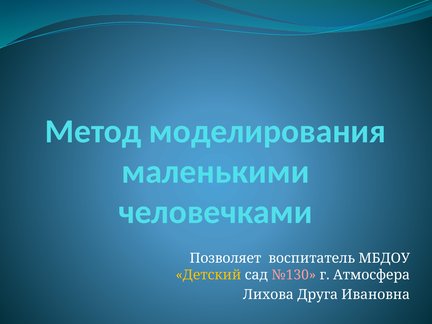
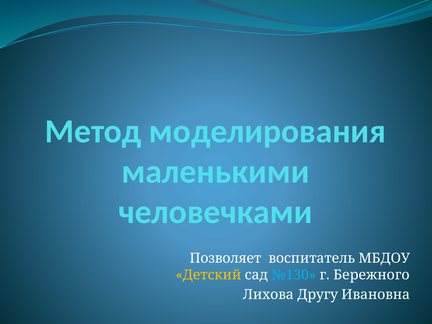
№130 colour: pink -> light blue (294, 275)
Атмосфера: Атмосфера -> Бережного (371, 275)
Друга: Друга -> Другу (318, 295)
